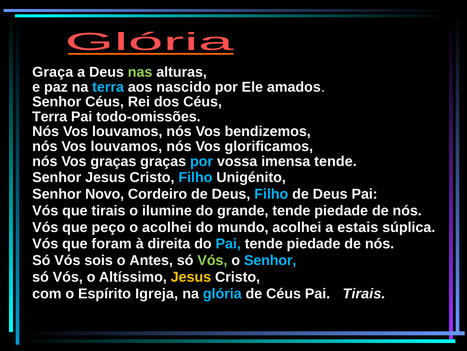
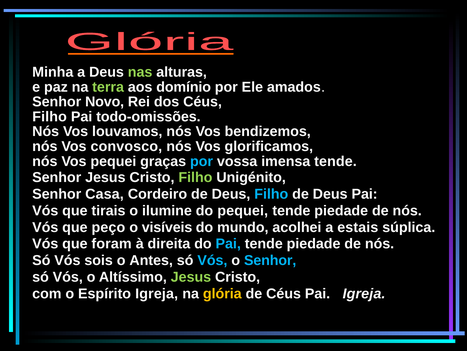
Graça: Graça -> Minha (53, 72)
terra colour: light blue -> light green (108, 87)
nascido: nascido -> domínio (184, 87)
Senhor Céus: Céus -> Novo (105, 102)
Terra: Terra -> Filho (50, 116)
louvamos: louvamos -> convosco (126, 146)
Vos graças: graças -> pequei (113, 161)
Filho colour: light blue -> light green (195, 177)
Novo: Novo -> Casa (104, 194)
do grande: grande -> pequei (243, 210)
o acolhei: acolhei -> visíveis (167, 227)
Vós colour: light green -> light blue (212, 260)
Jesus colour: yellow -> light green (191, 277)
glória colour: light blue -> yellow (222, 293)
Pai Tirais: Tirais -> Igreja (364, 293)
